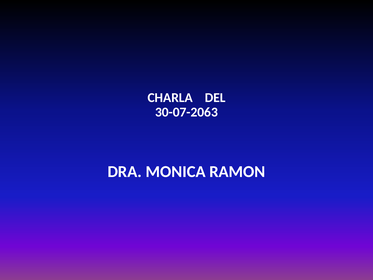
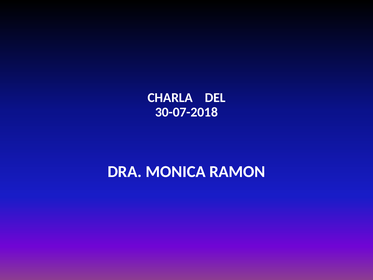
30-07-2063: 30-07-2063 -> 30-07-2018 (186, 112)
